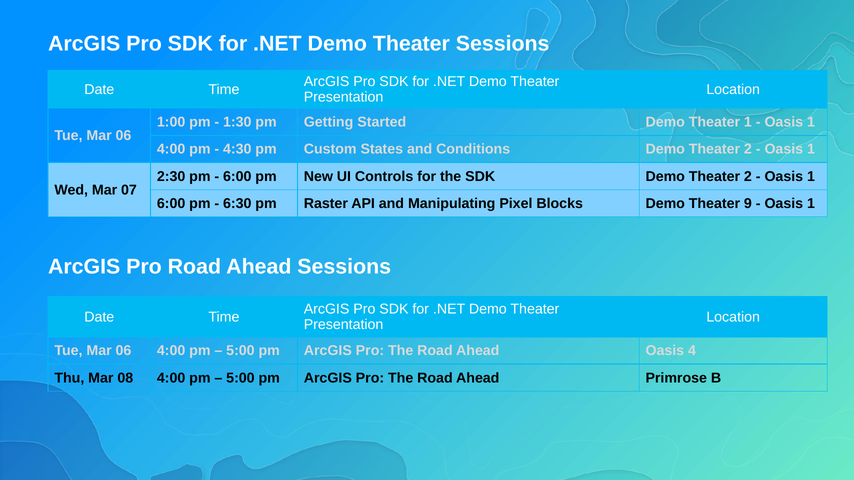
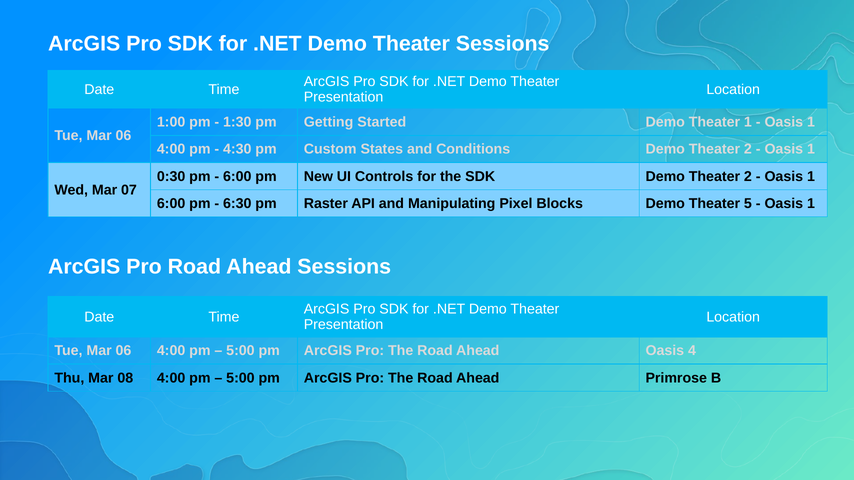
2:30: 2:30 -> 0:30 (171, 176)
9: 9 -> 5 (748, 204)
